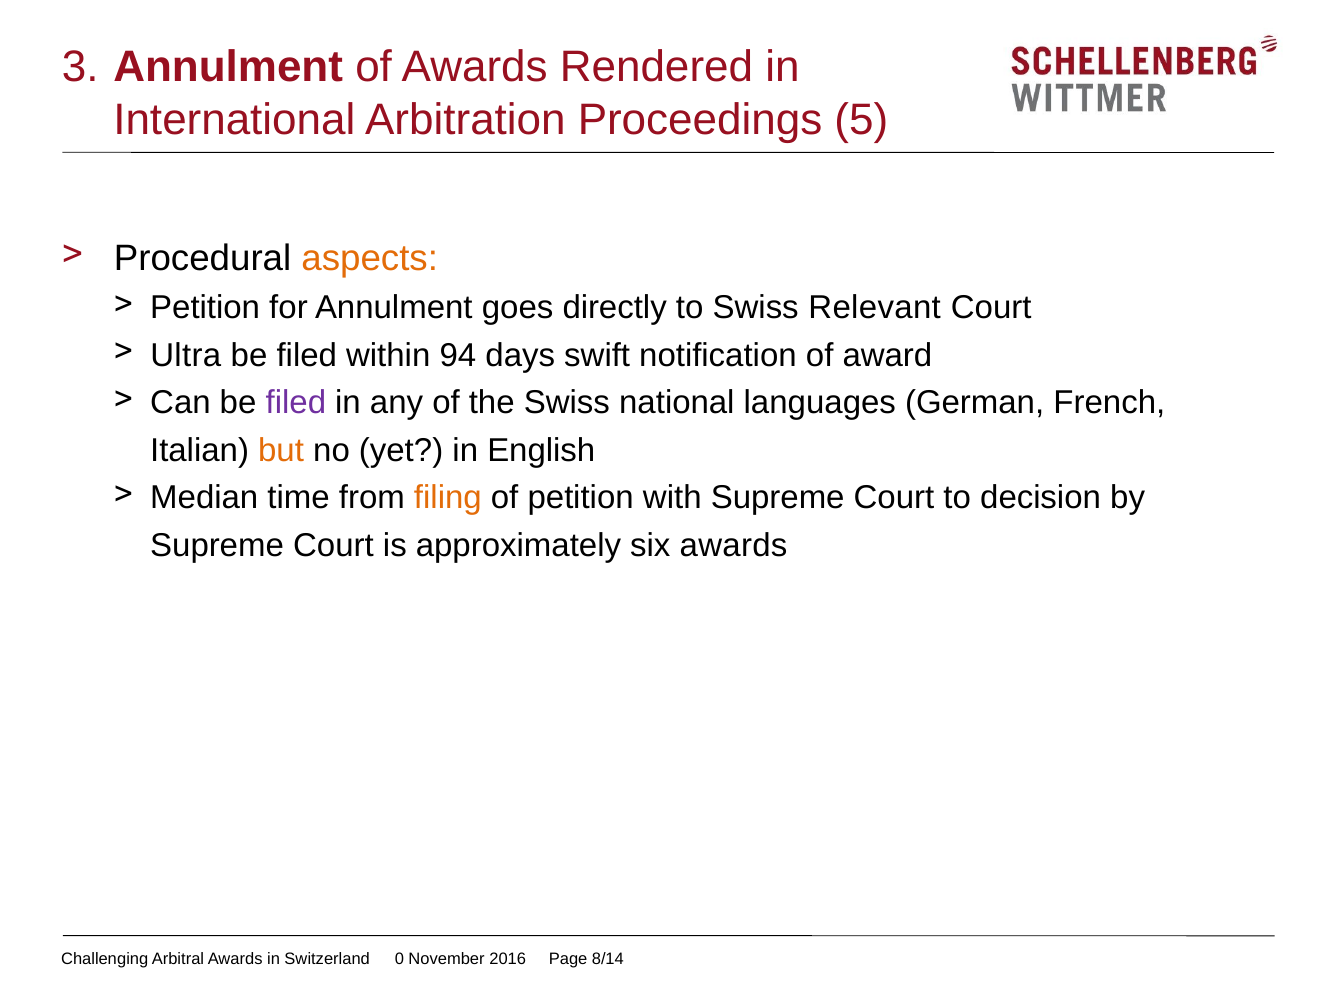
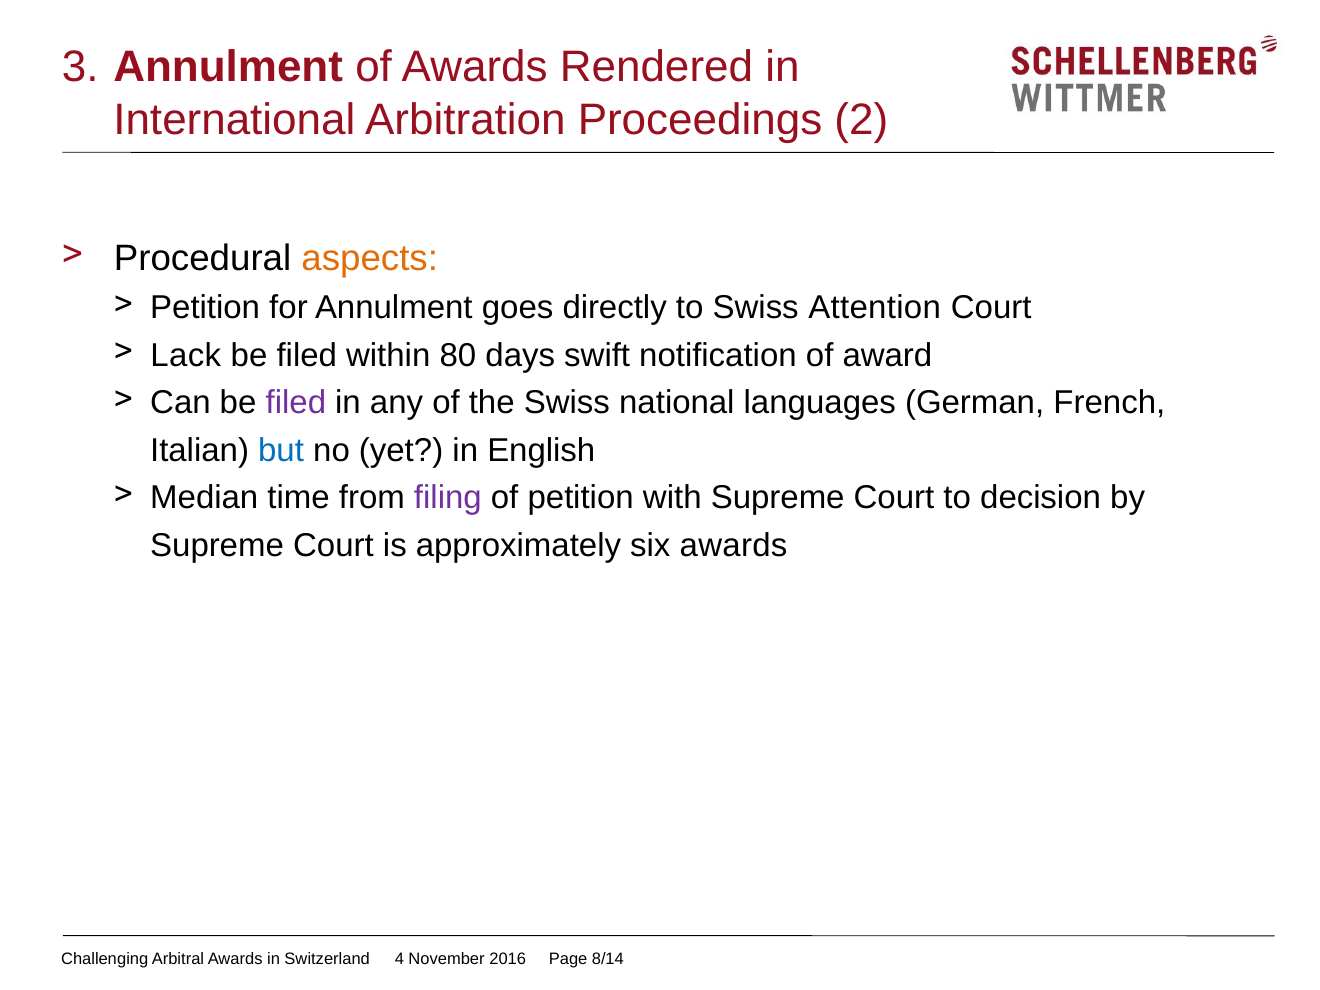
5: 5 -> 2 (861, 120)
Relevant: Relevant -> Attention (875, 308)
Ultra: Ultra -> Lack (186, 355)
94: 94 -> 80 (458, 355)
but colour: orange -> blue (281, 450)
filing colour: orange -> purple (448, 498)
0: 0 -> 4 (399, 959)
